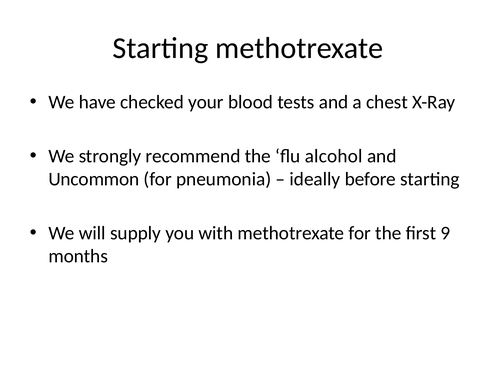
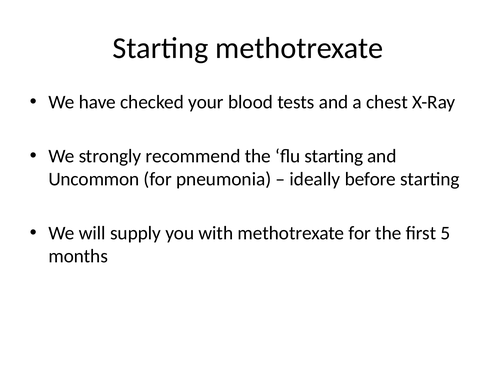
flu alcohol: alcohol -> starting (334, 156)
9: 9 -> 5 (445, 233)
